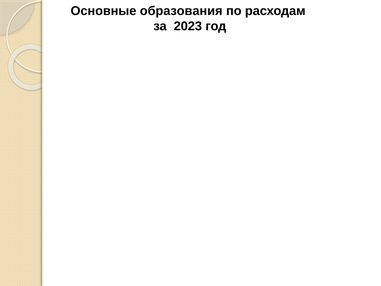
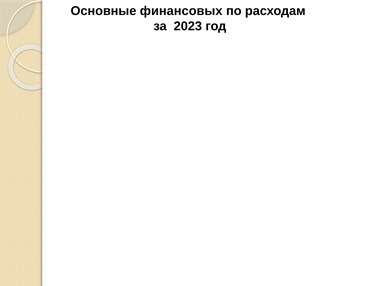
образования: образования -> финансовых (181, 11)
